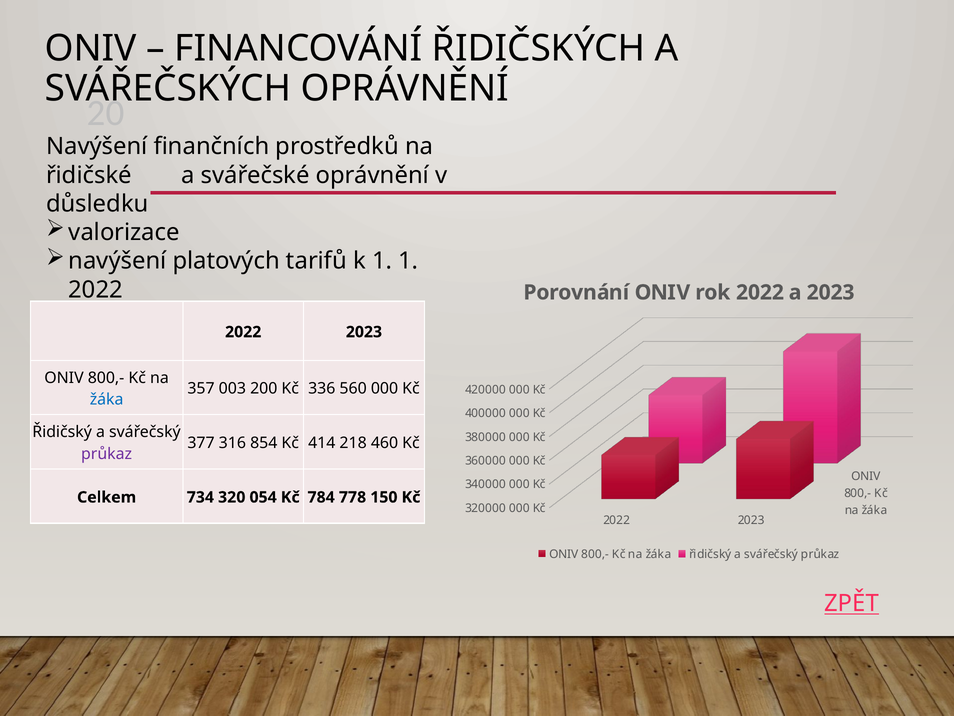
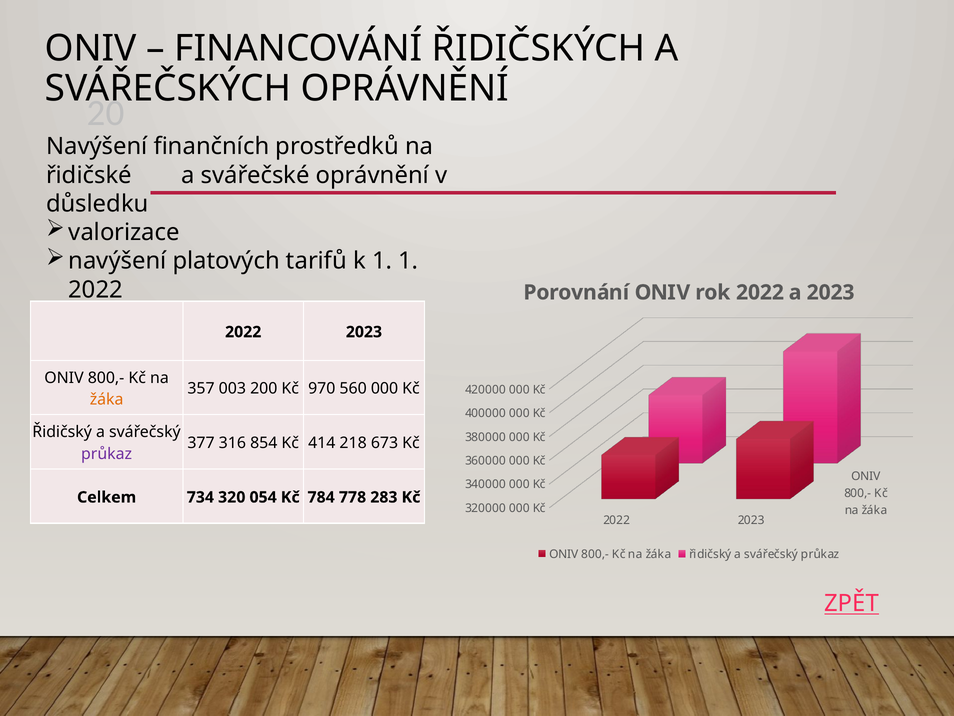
336: 336 -> 970 (322, 388)
žáka colour: blue -> orange (107, 399)
460: 460 -> 673 (385, 443)
150: 150 -> 283 (384, 497)
